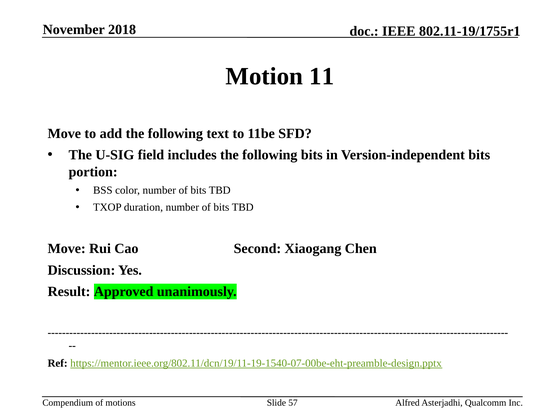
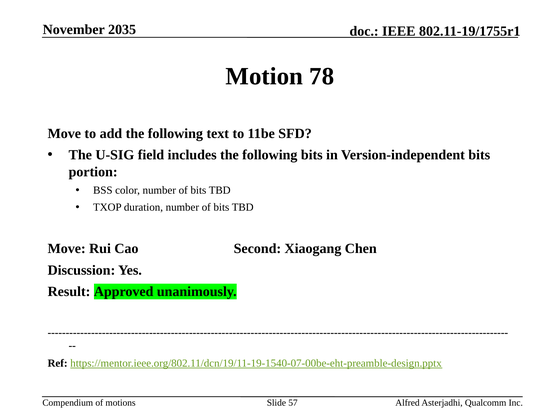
2018: 2018 -> 2035 (122, 30)
11: 11 -> 78 (322, 76)
